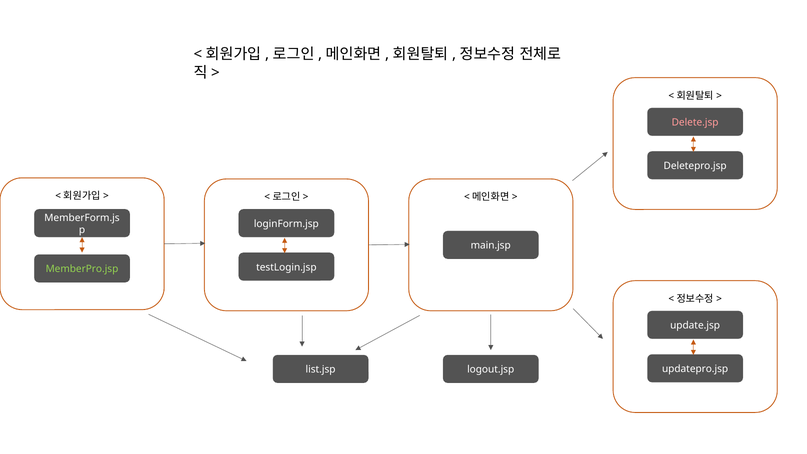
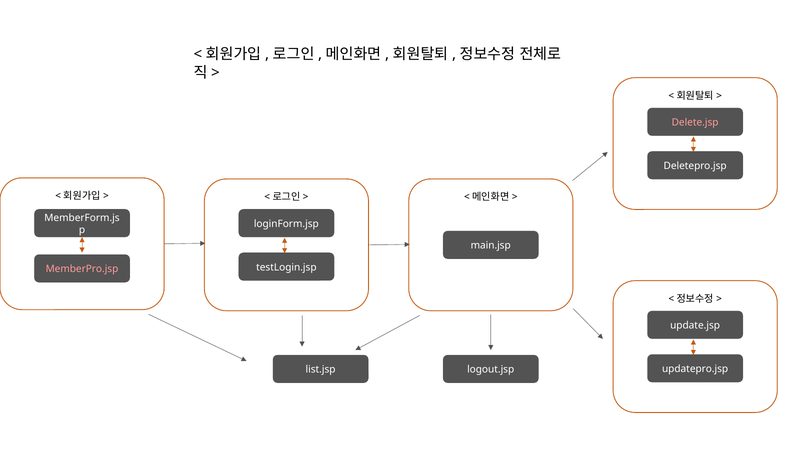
MemberPro.jsp colour: light green -> pink (82, 269)
